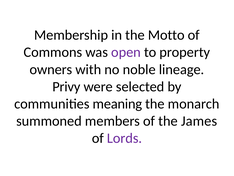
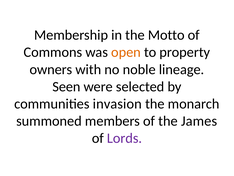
open colour: purple -> orange (126, 52)
Privy: Privy -> Seen (66, 86)
meaning: meaning -> invasion (117, 104)
